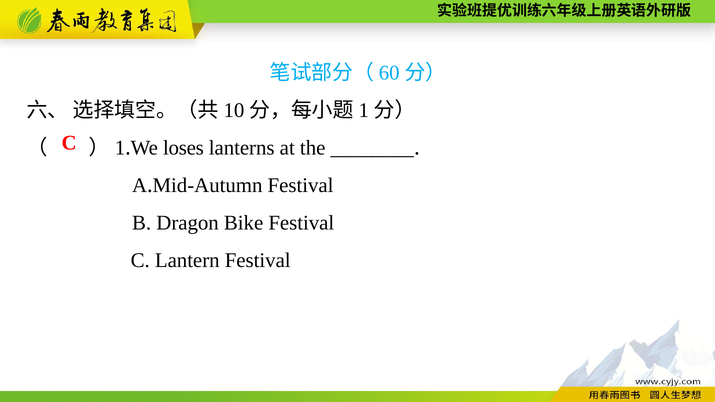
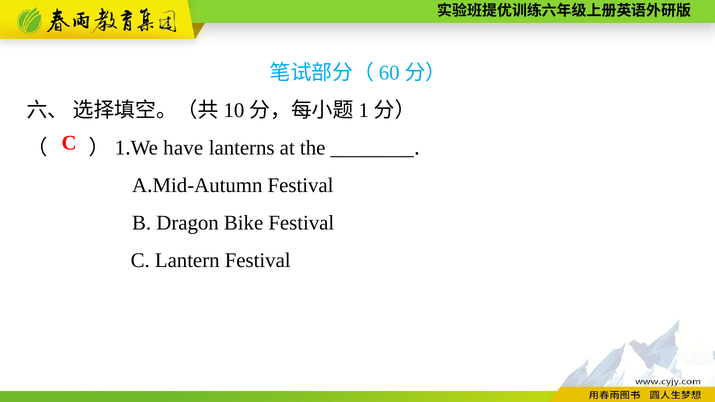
loses: loses -> have (183, 148)
